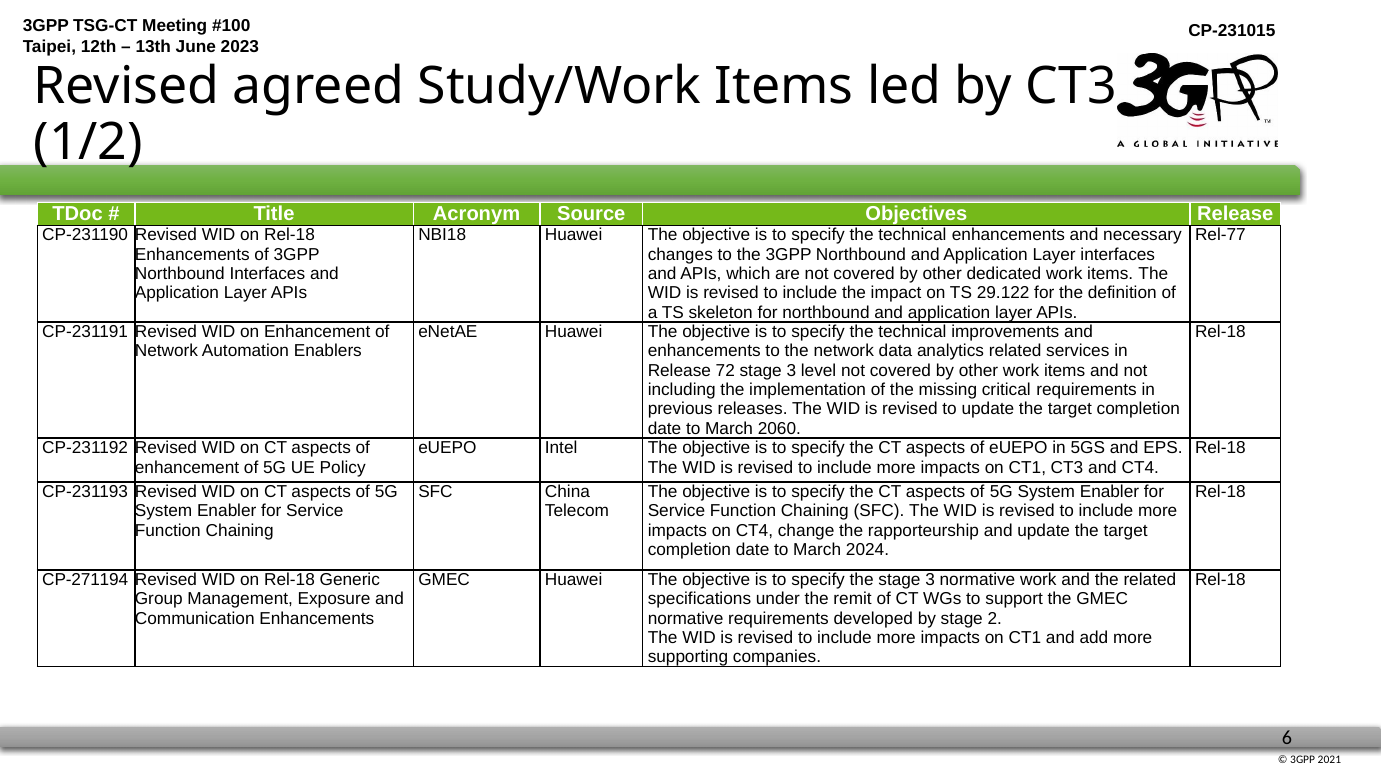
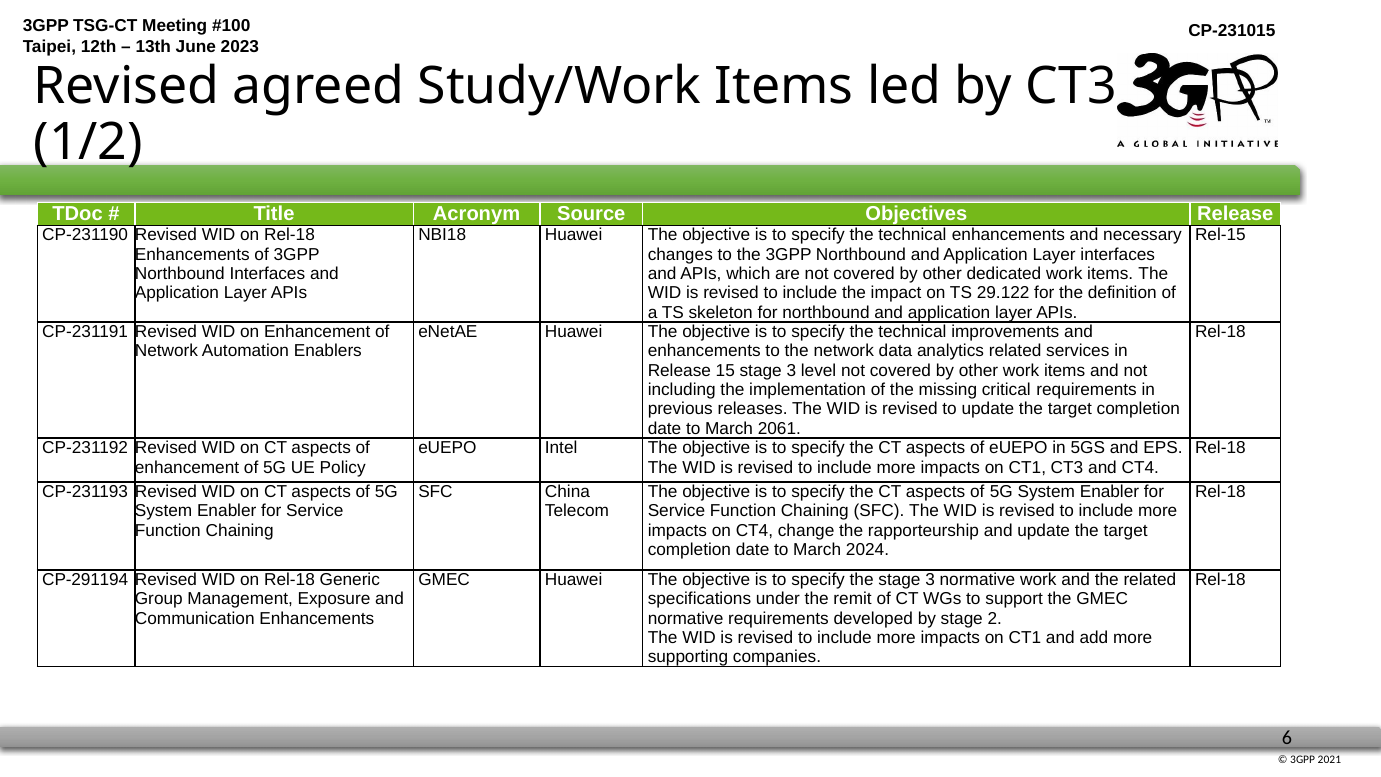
Rel-77: Rel-77 -> Rel-15 (1220, 235)
72: 72 -> 15 (725, 371)
2060: 2060 -> 2061 (779, 429)
CP-271194: CP-271194 -> CP-291194 (85, 580)
